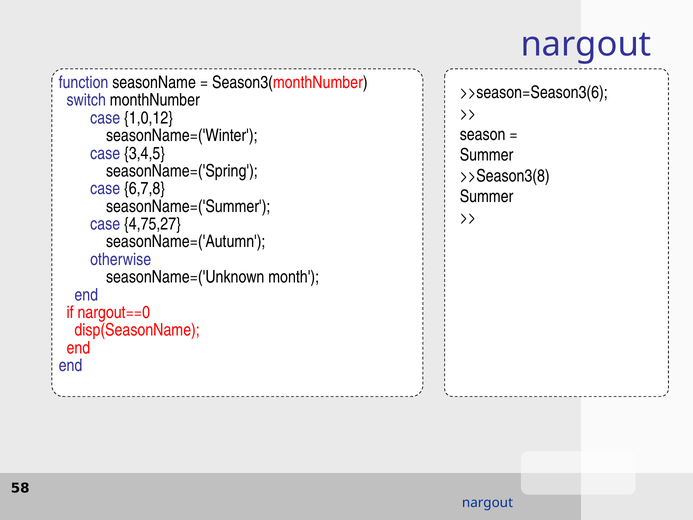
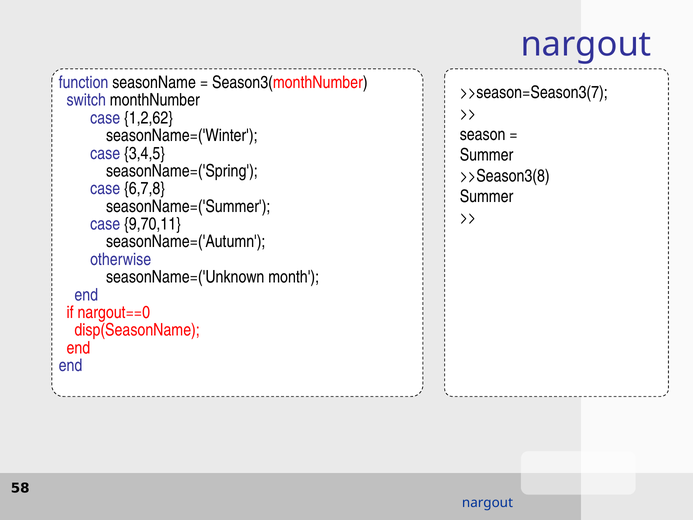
>>season=Season3(6: >>season=Season3(6 -> >>season=Season3(7 (534, 93)
1,0,12: 1,0,12 -> 1,2,62 (149, 118)
4,75,27: 4,75,27 -> 9,70,11 (152, 224)
